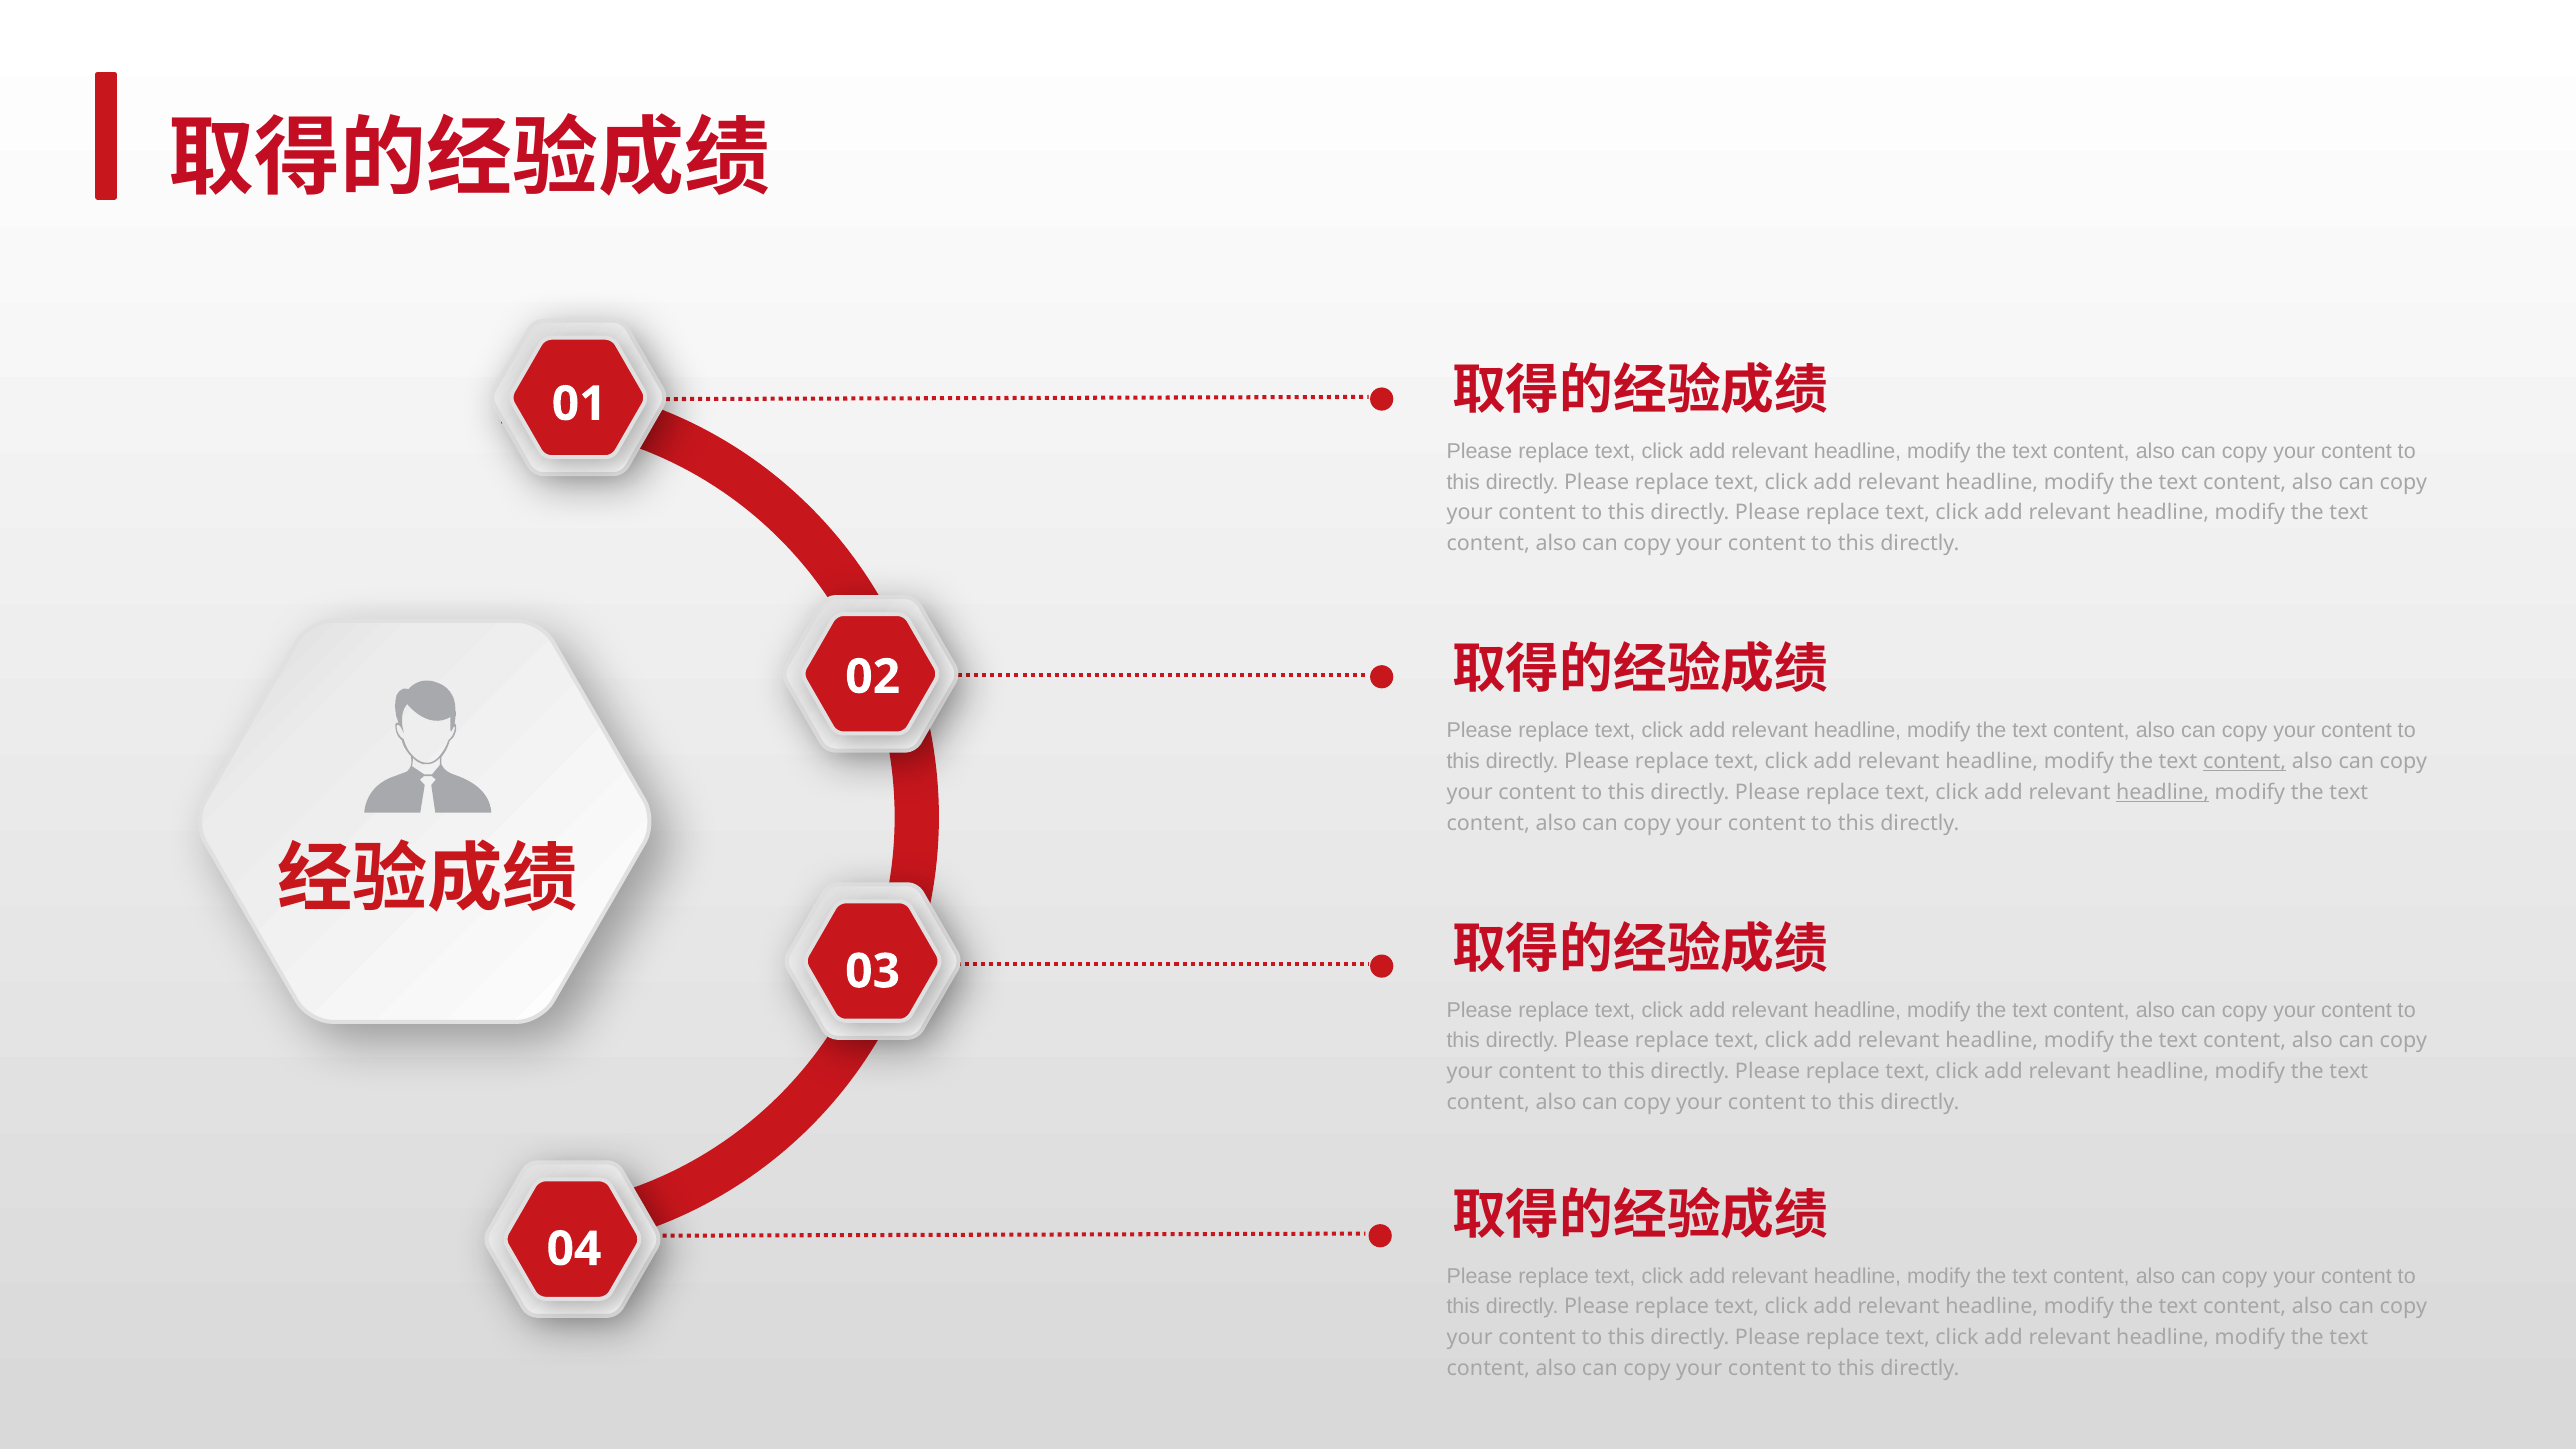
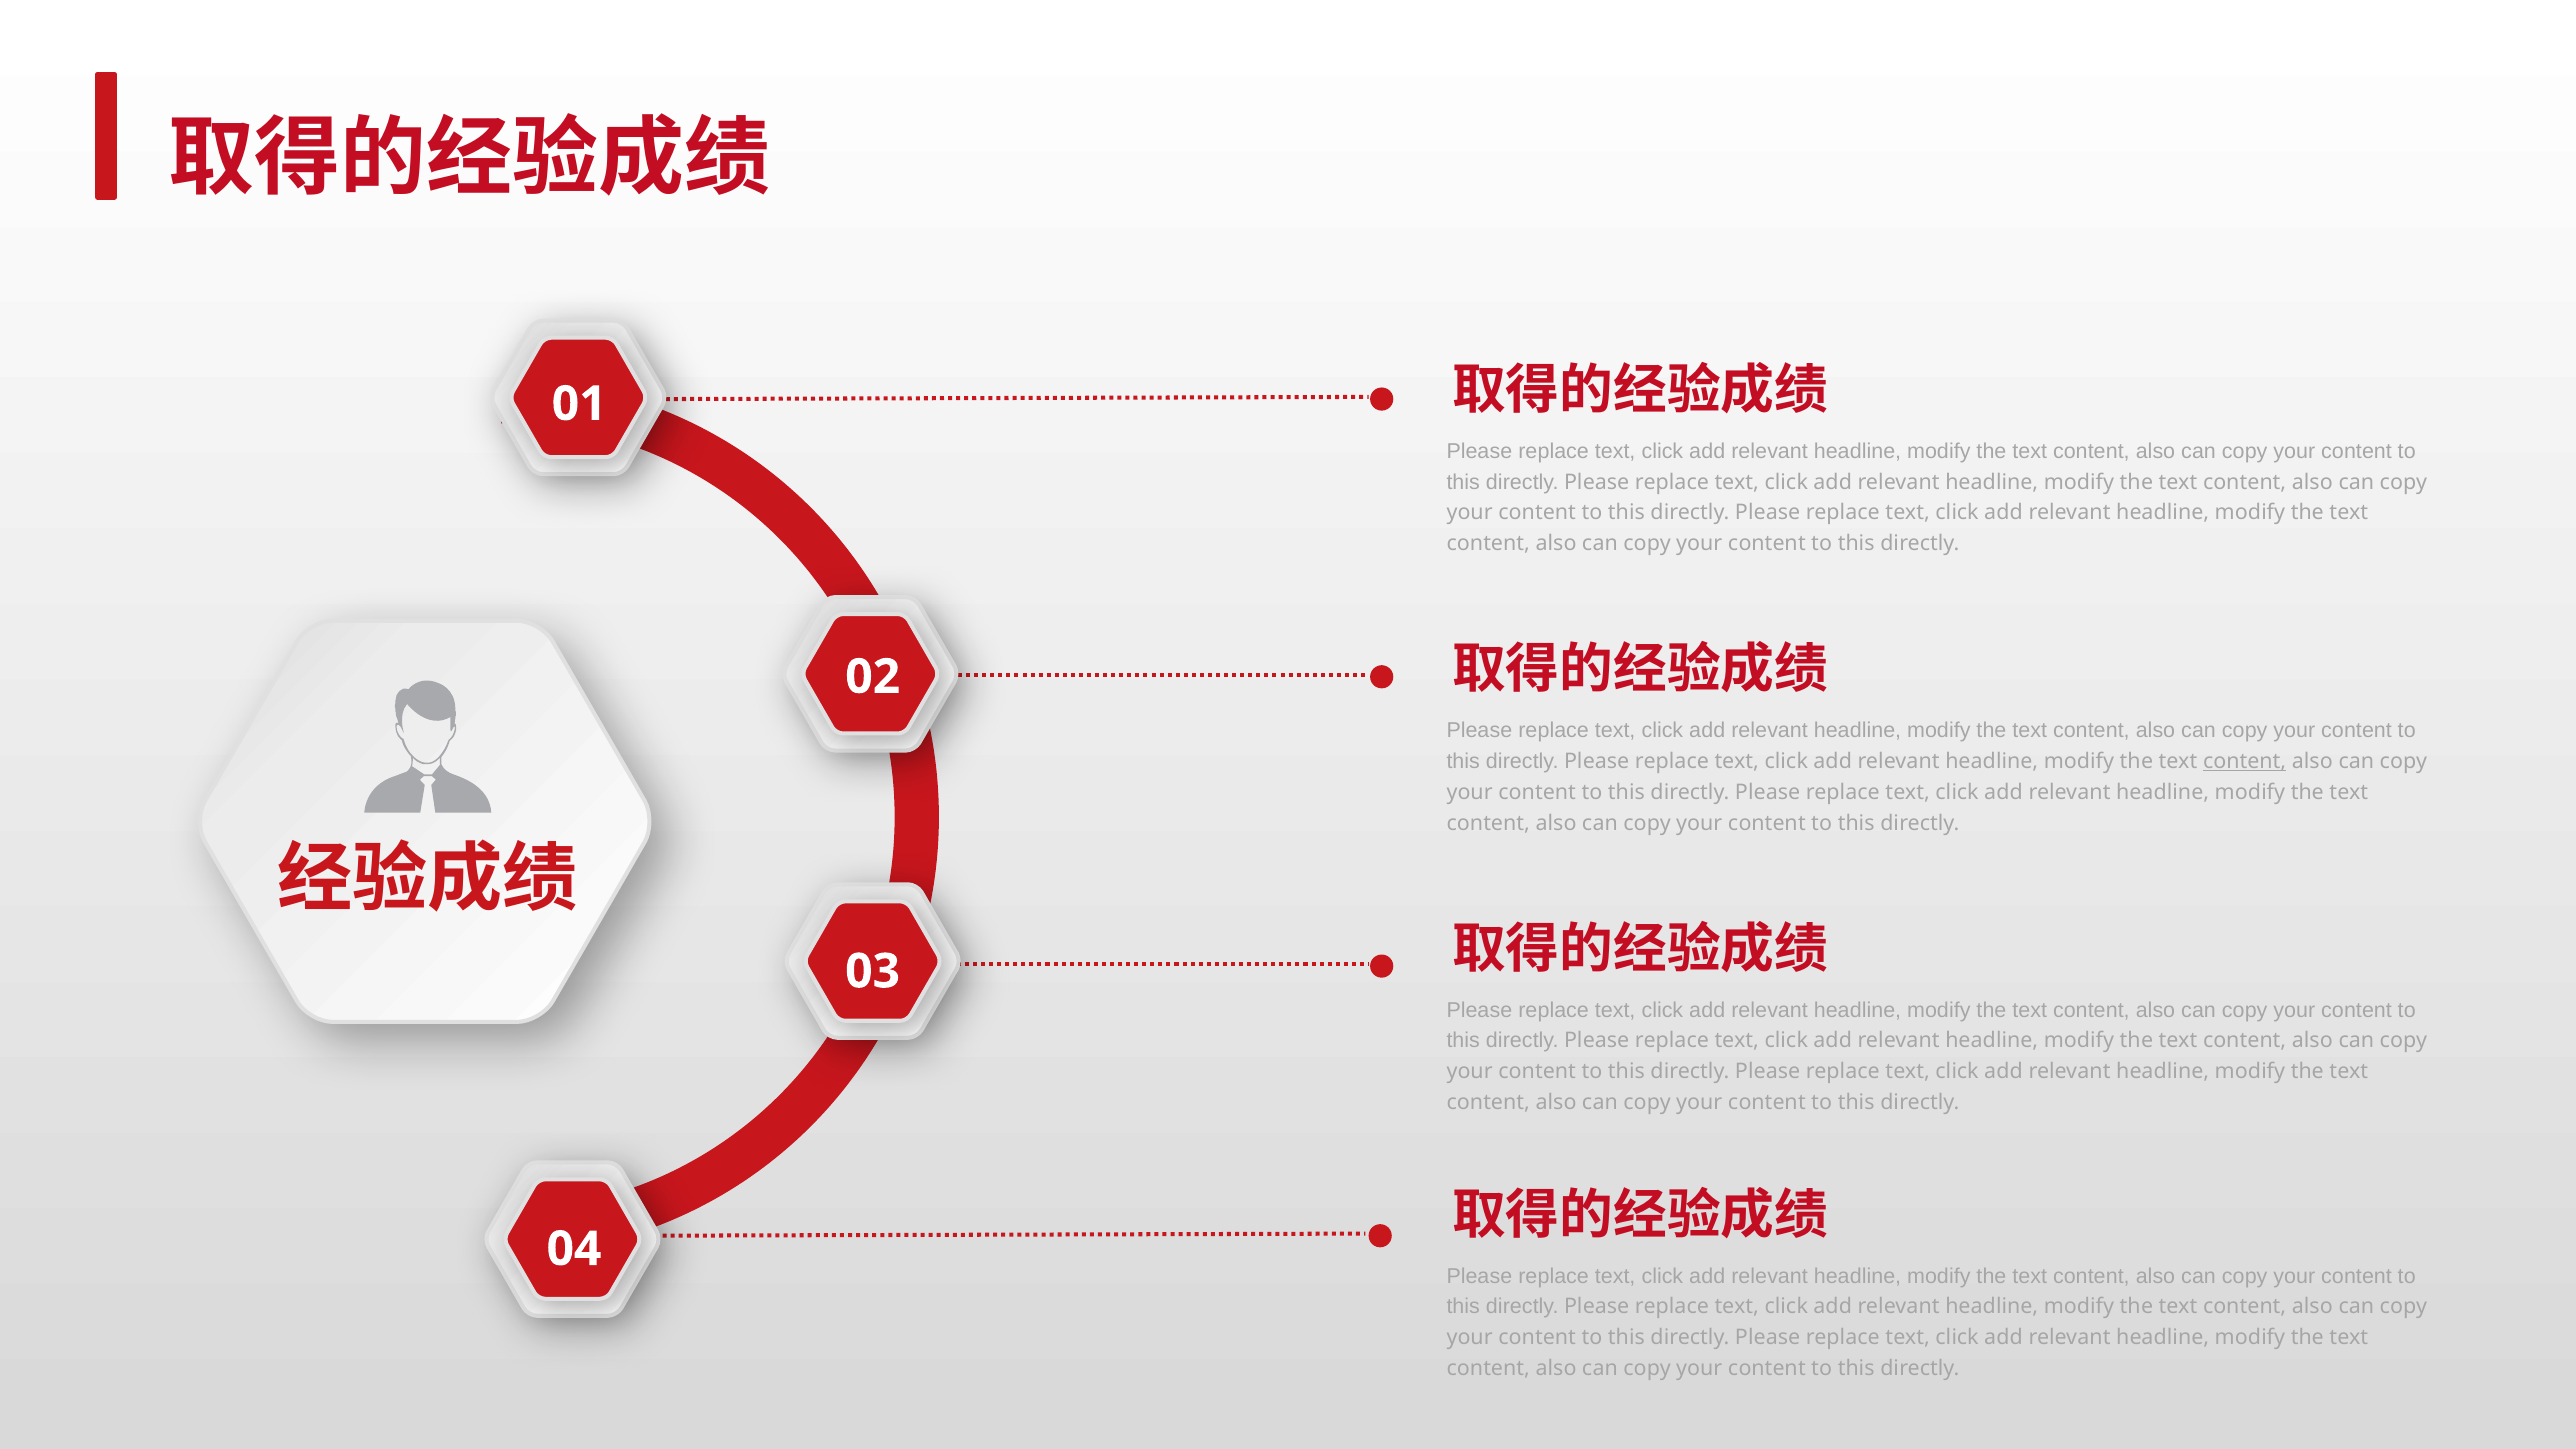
headline underline: present -> none (2163, 792)
